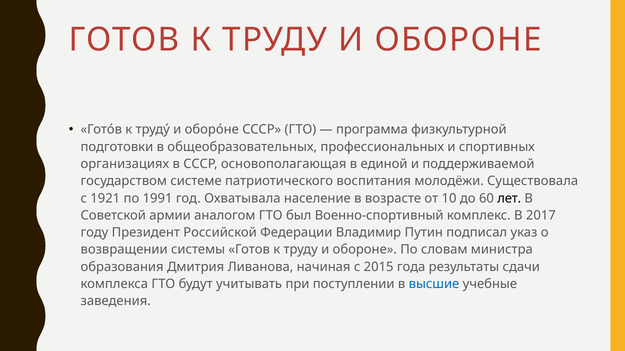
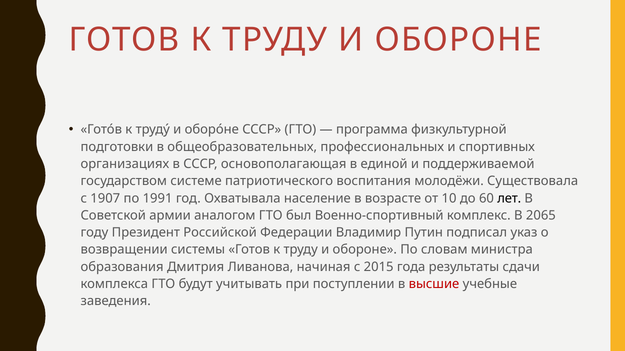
1921: 1921 -> 1907 (105, 199)
2017: 2017 -> 2065 (541, 216)
высшие colour: blue -> red (434, 284)
